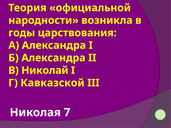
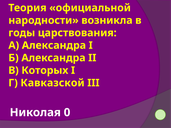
Николай: Николай -> Которых (45, 71)
7: 7 -> 0 (67, 113)
